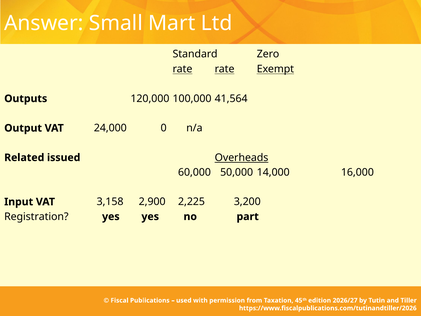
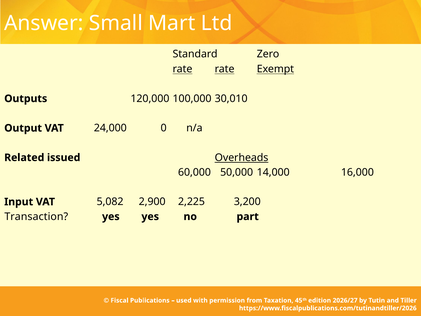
41,564: 41,564 -> 30,010 (231, 99)
3,158: 3,158 -> 5,082 (110, 202)
Registration: Registration -> Transaction (36, 216)
